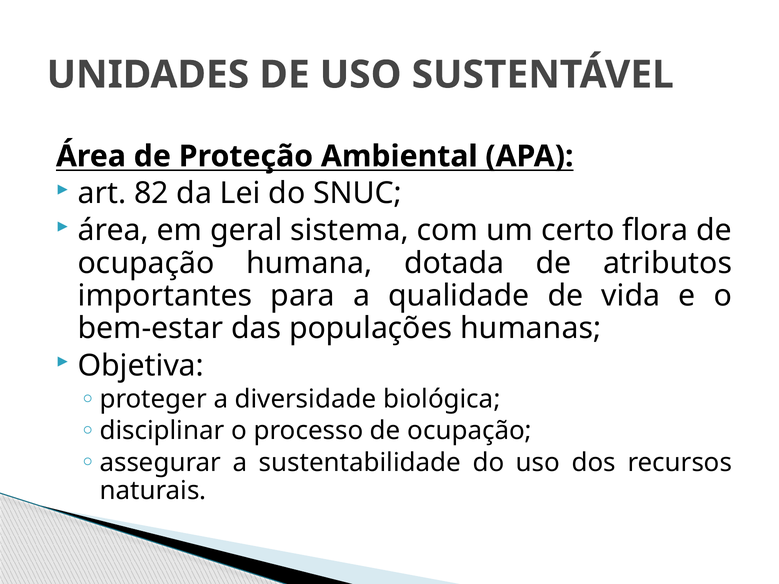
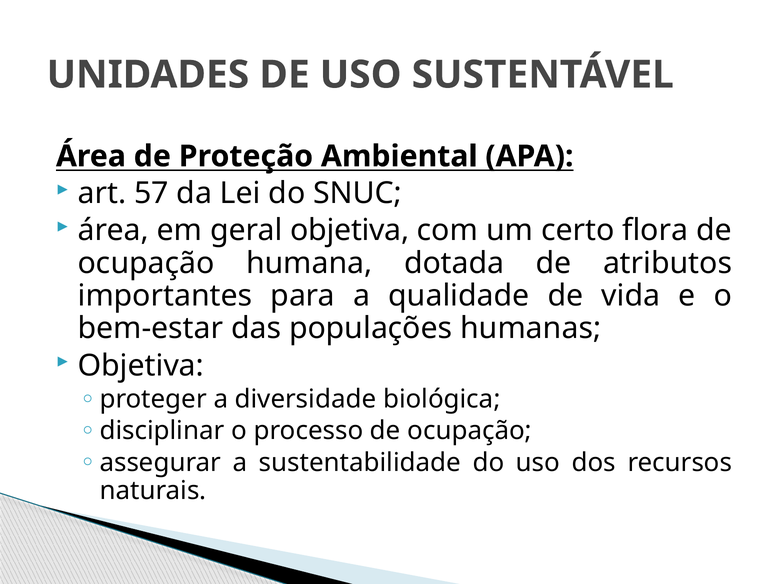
82: 82 -> 57 (151, 193)
geral sistema: sistema -> objetiva (350, 230)
